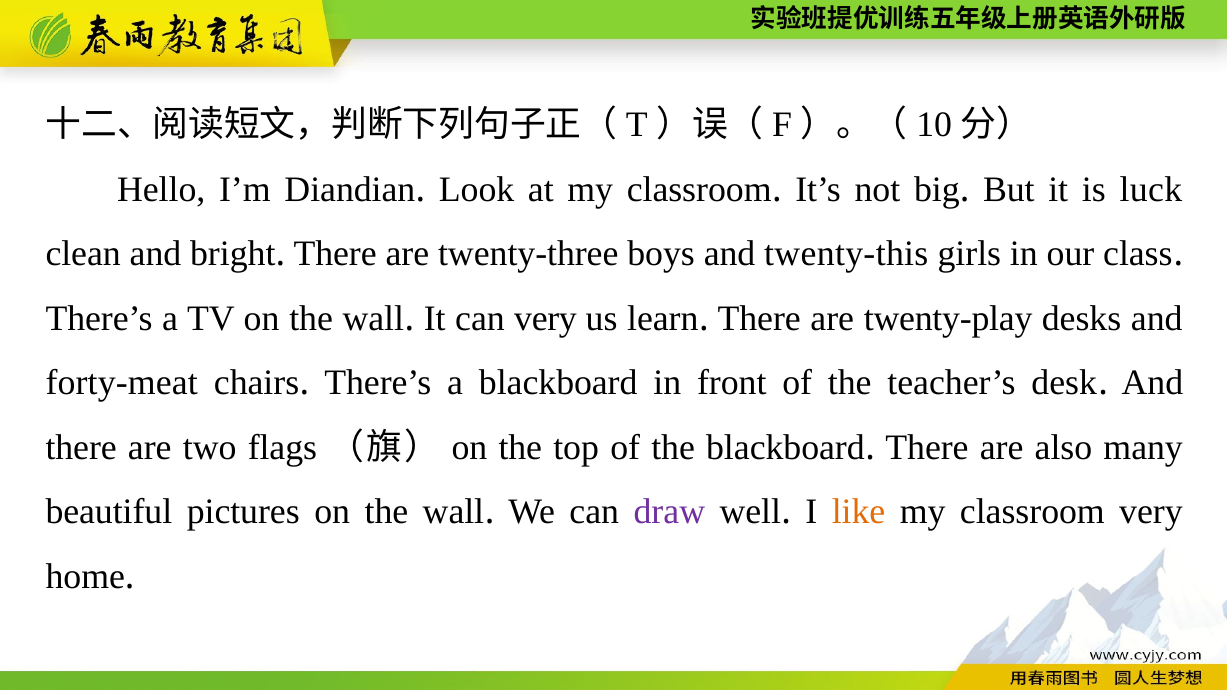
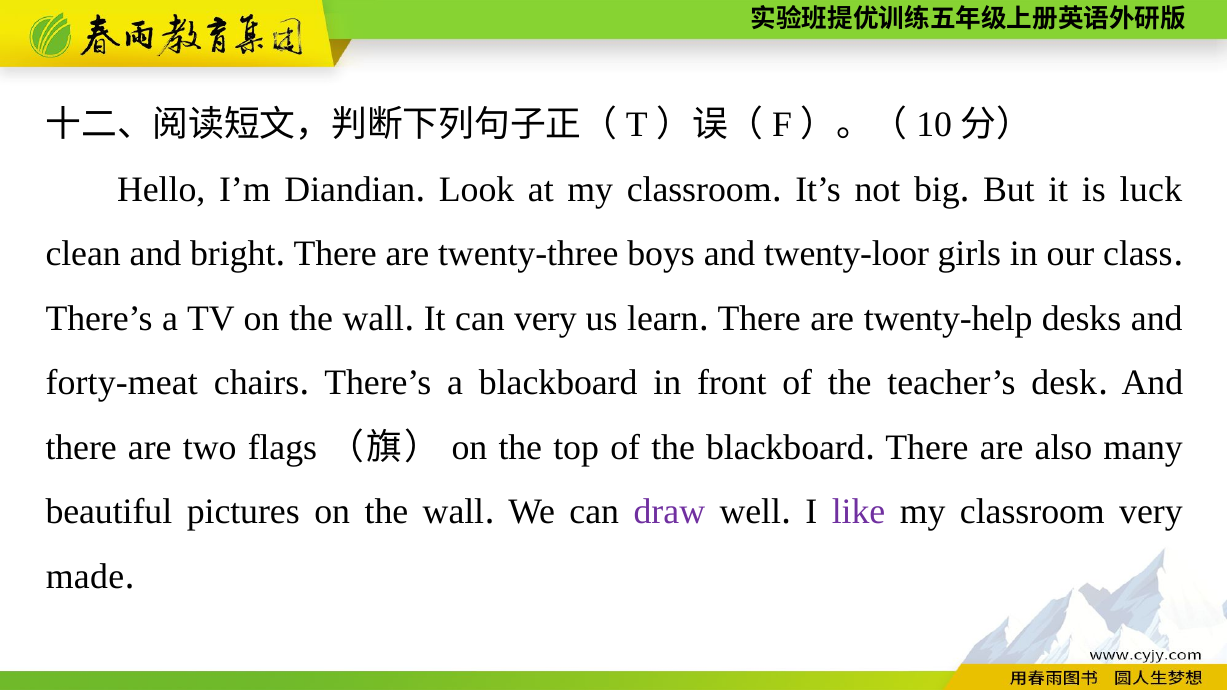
twenty-this: twenty-this -> twenty-loor (847, 254)
twenty-play: twenty-play -> twenty-help (948, 319)
like colour: orange -> purple (859, 512)
home: home -> made (85, 576)
